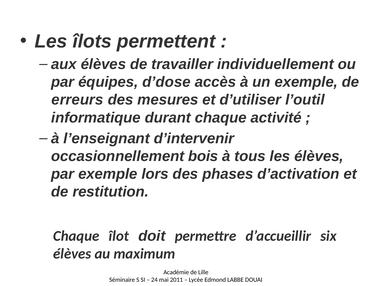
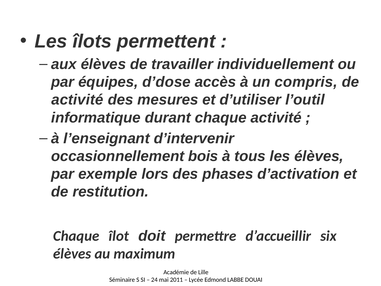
un exemple: exemple -> compris (306, 82)
erreurs: erreurs -> activité (77, 100)
